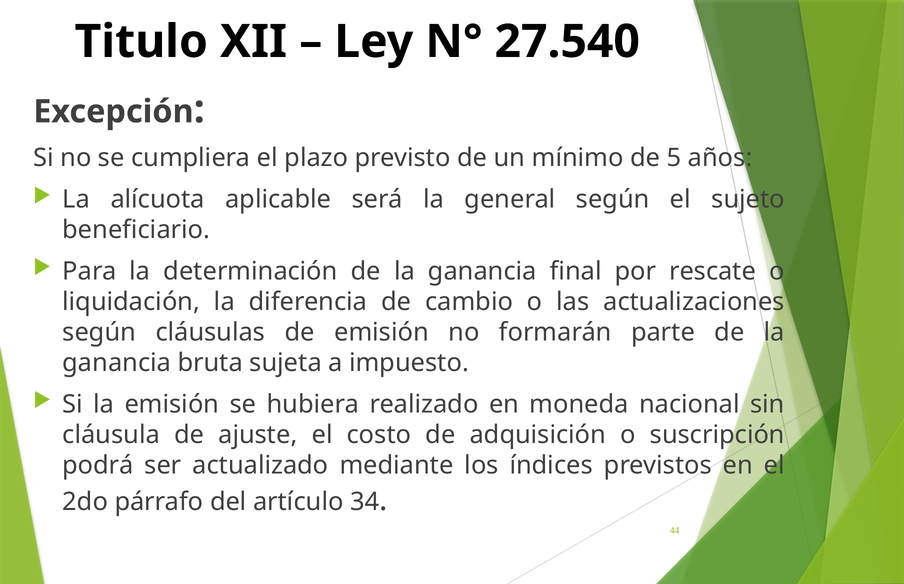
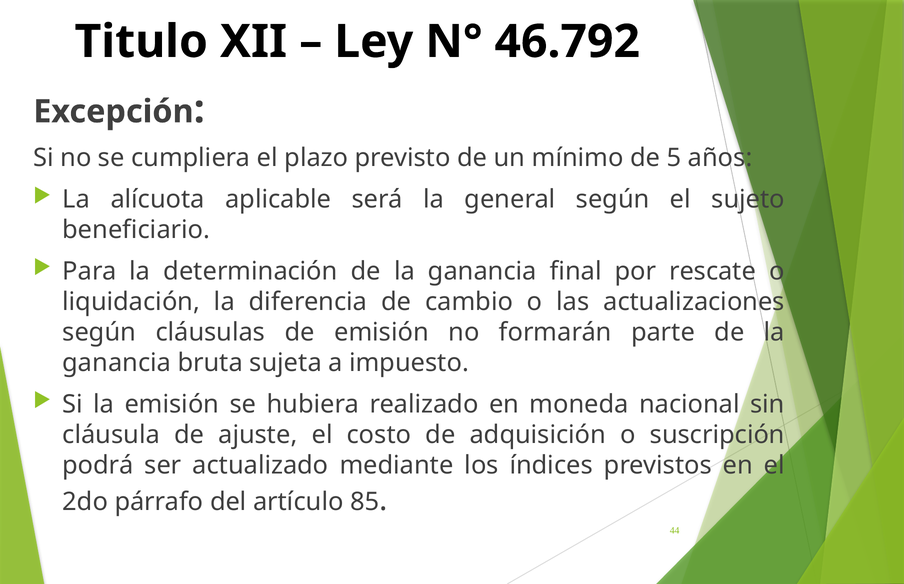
27.540: 27.540 -> 46.792 (567, 42)
34: 34 -> 85 (365, 502)
